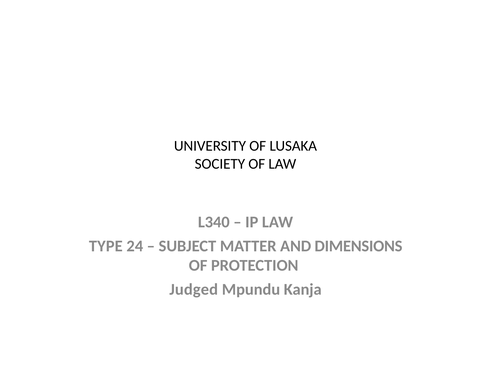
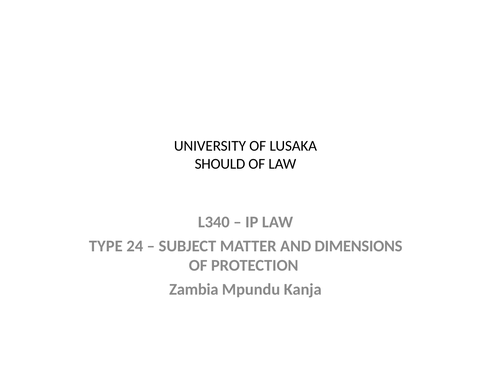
SOCIETY: SOCIETY -> SHOULD (220, 164)
Judged: Judged -> Zambia (194, 290)
